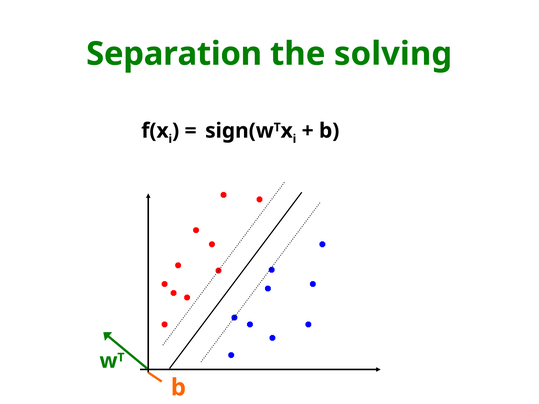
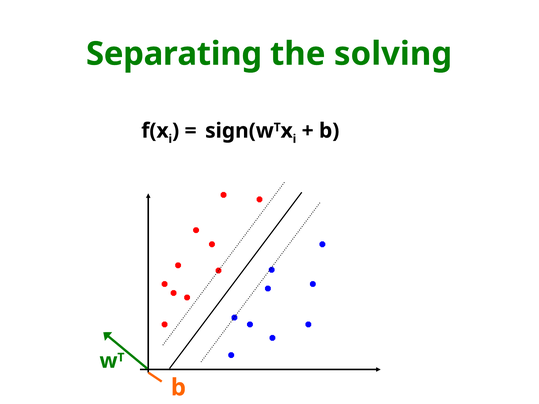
Separation: Separation -> Separating (174, 54)
